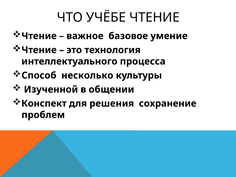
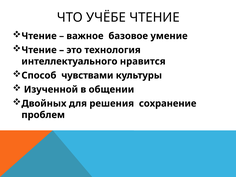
процесса: процесса -> нравится (143, 61)
несколько: несколько -> чувствами (87, 75)
Конспект: Конспект -> Двойных (44, 103)
